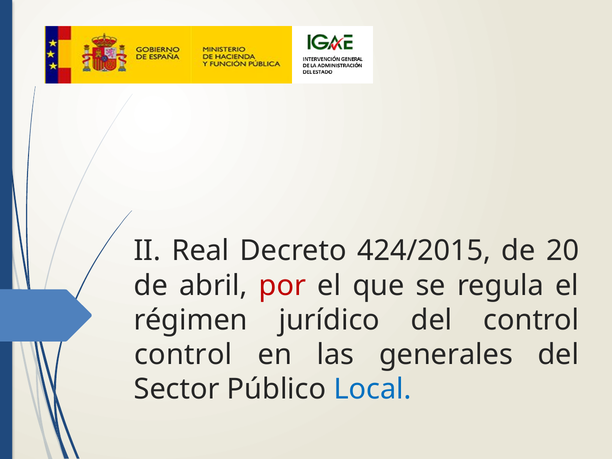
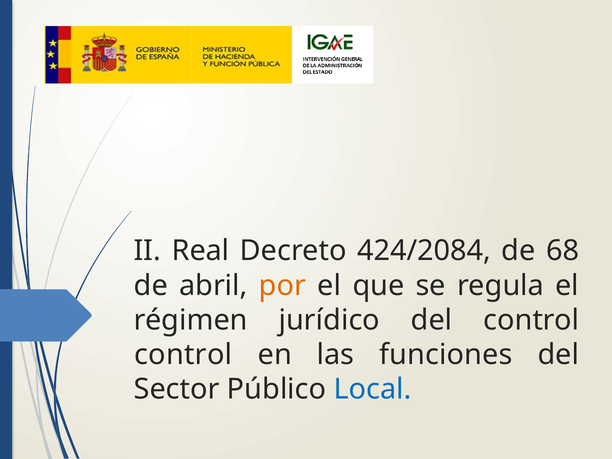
424/2015: 424/2015 -> 424/2084 (424, 251)
20: 20 -> 68 (563, 251)
por colour: red -> orange (283, 285)
generales: generales -> funciones (446, 355)
